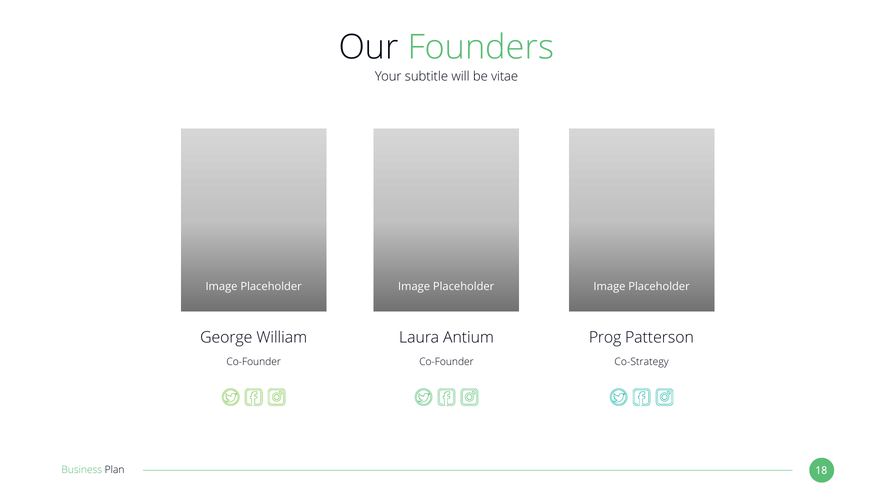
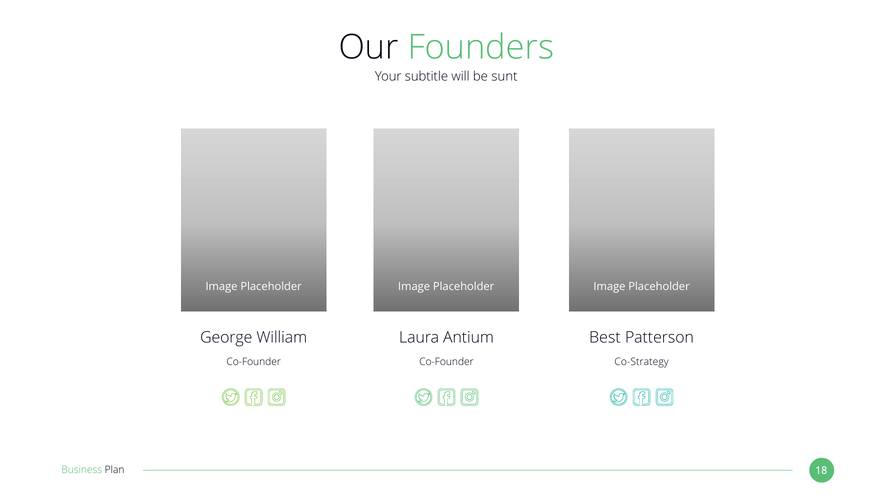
vitae: vitae -> sunt (504, 77)
Prog: Prog -> Best (605, 338)
